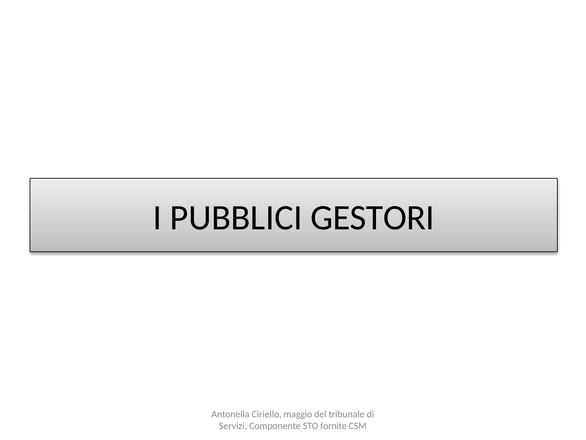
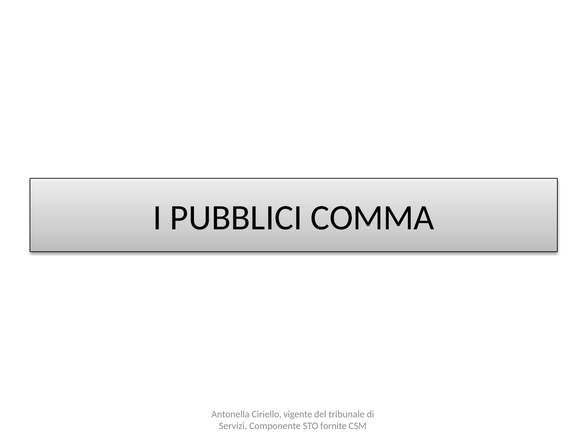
GESTORI: GESTORI -> COMMA (372, 217)
maggio: maggio -> vigente (298, 414)
